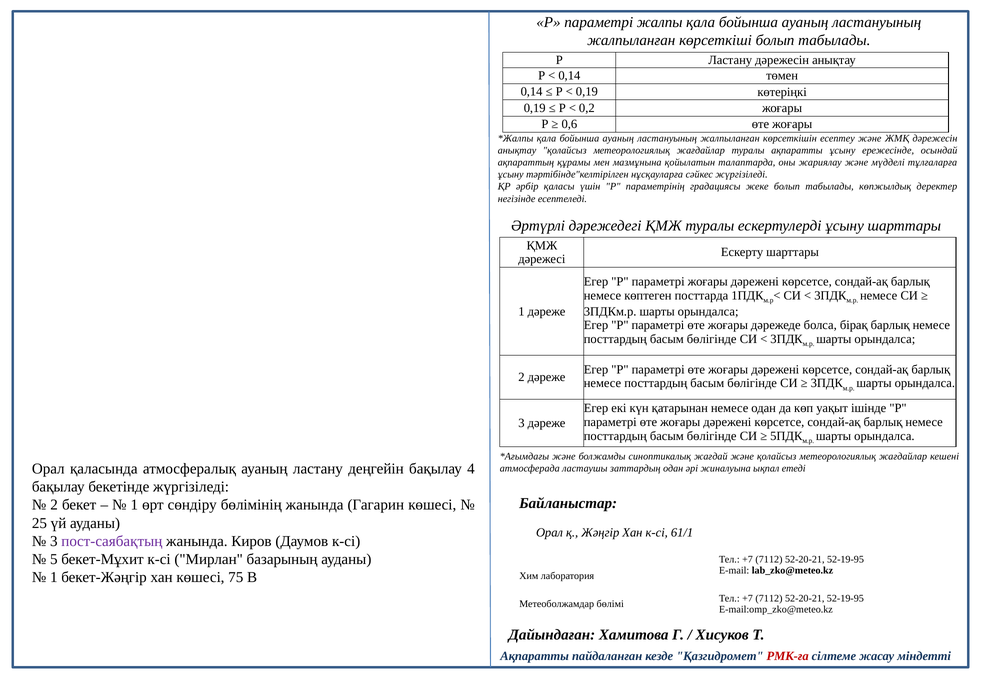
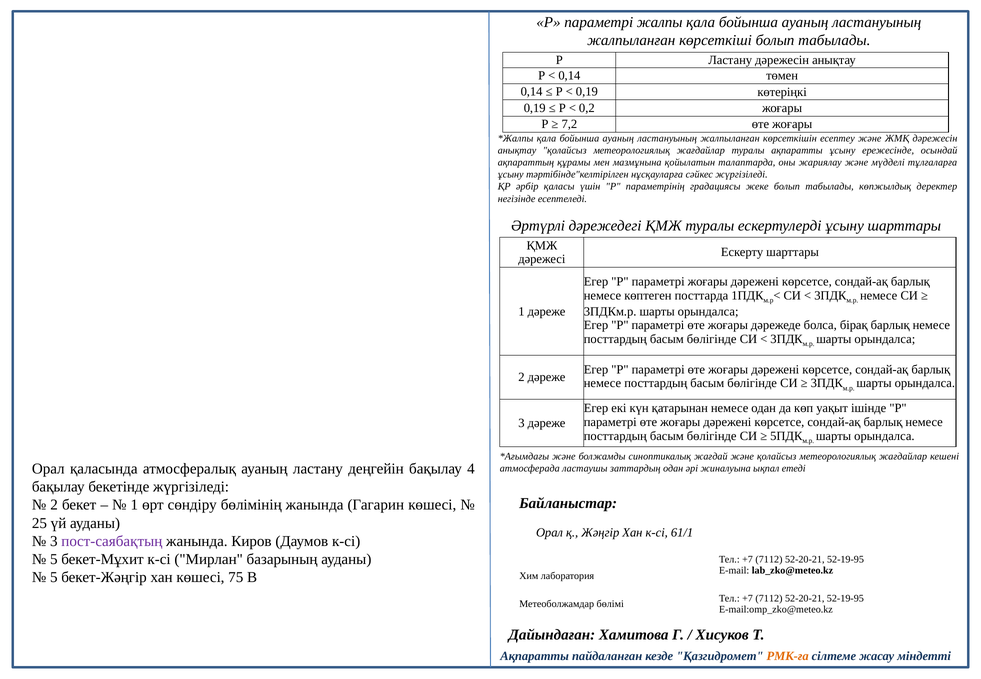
0,6: 0,6 -> 7,2 (569, 124)
1: 1 -> 5 (54, 577)
РМК-ға colour: red -> orange (788, 656)
